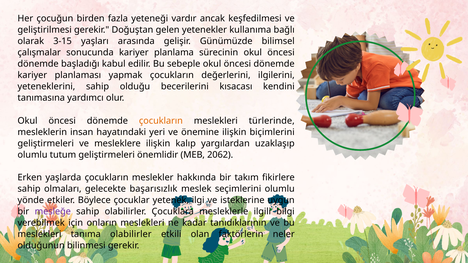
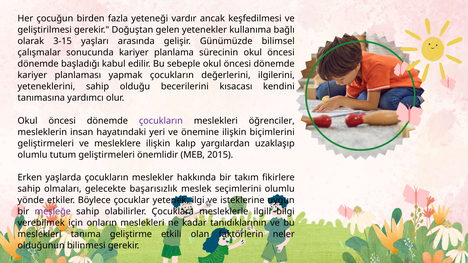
çocukların colour: orange -> purple (161, 121)
türlerinde: türlerinde -> öğrenciler (272, 121)
2062: 2062 -> 2015 (220, 155)
tanıma olabilirler: olabilirler -> geliştirme (131, 235)
